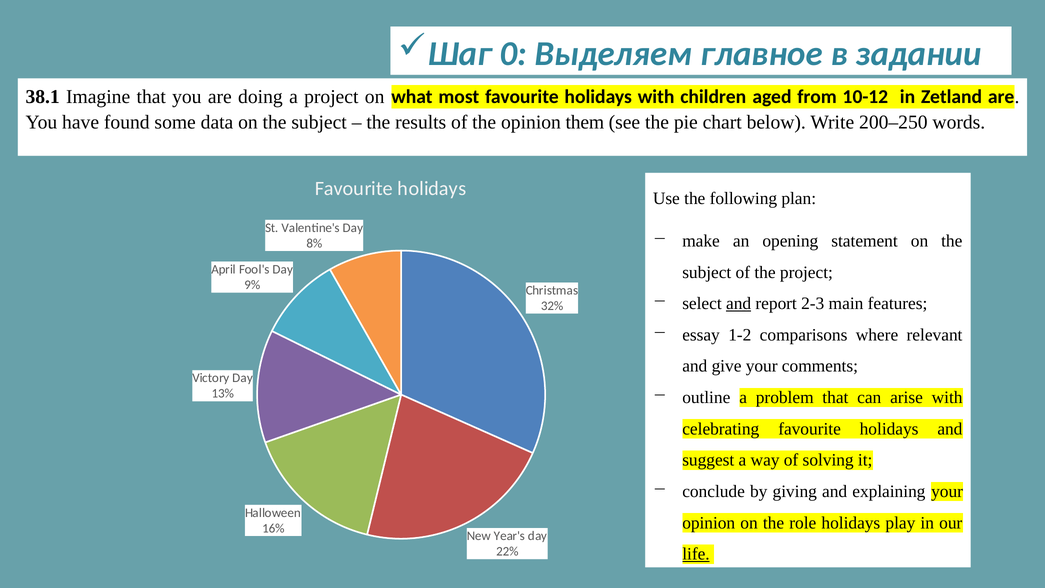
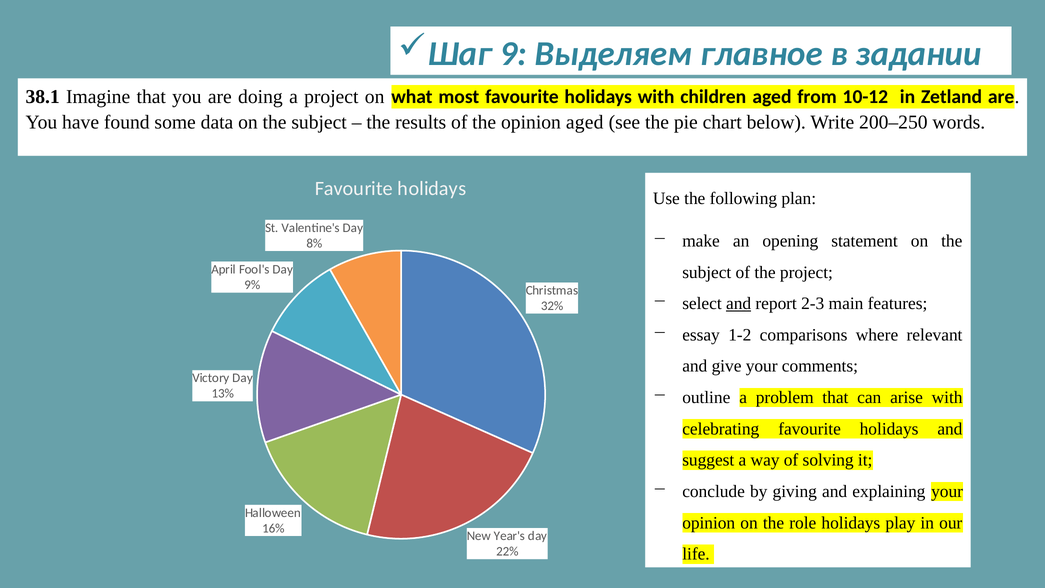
0: 0 -> 9 (513, 54)
opinion them: them -> aged (585, 122)
life underline: present -> none (696, 554)
